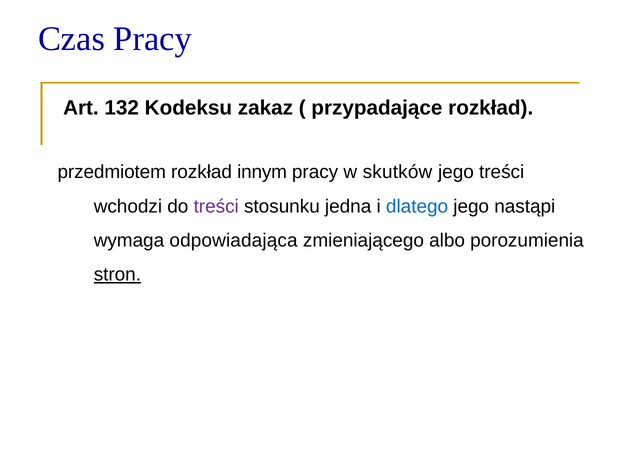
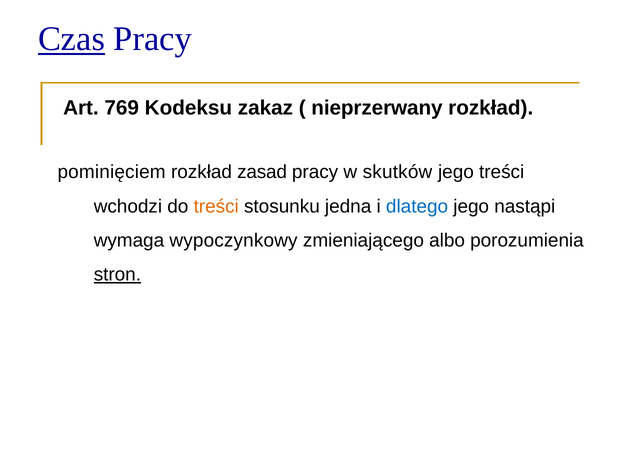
Czas underline: none -> present (71, 39)
132: 132 -> 769 (122, 108)
przypadające: przypadające -> nieprzerwany (377, 108)
przedmiotem: przedmiotem -> pominięciem (112, 172)
innym: innym -> zasad (262, 172)
treści colour: purple -> orange (216, 206)
odpowiadająca: odpowiadająca -> wypoczynkowy (234, 240)
